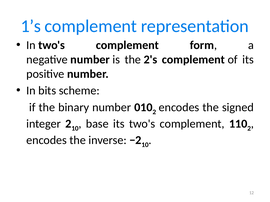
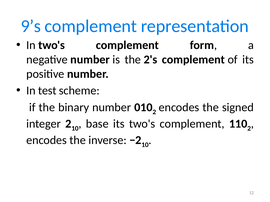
1’s: 1’s -> 9’s (31, 26)
bits: bits -> test (47, 91)
